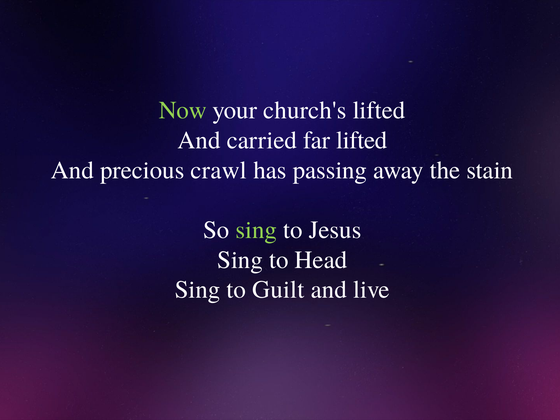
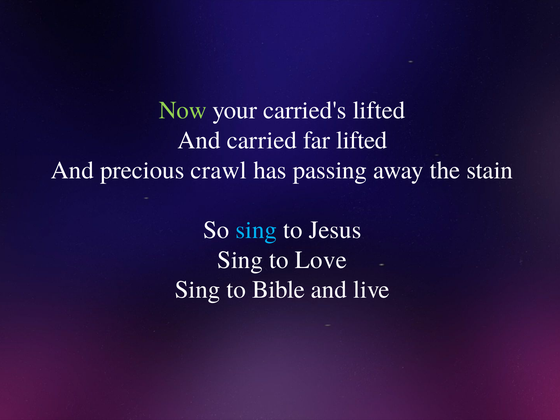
church's: church's -> carried's (305, 110)
sing colour: light green -> light blue (256, 230)
Head: Head -> Love (321, 260)
Guilt: Guilt -> Bible (279, 290)
